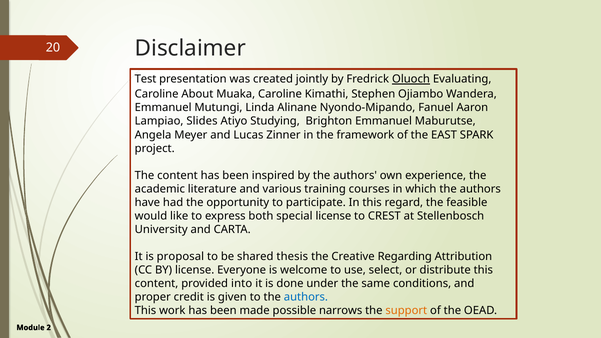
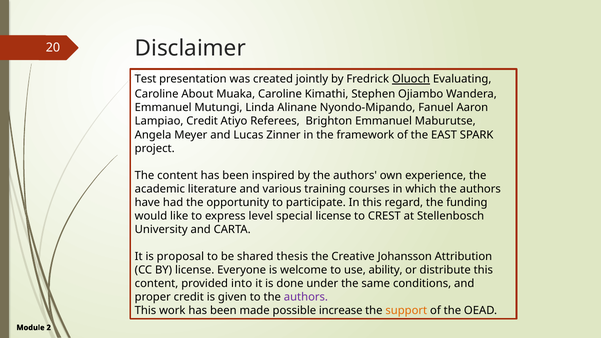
Lampiao Slides: Slides -> Credit (202, 121)
Studying: Studying -> Referees (275, 121)
feasible: feasible -> funding (467, 202)
both: both -> level (261, 216)
Regarding: Regarding -> Johansson (405, 257)
select: select -> ability (386, 270)
authors colour: blue -> purple (306, 297)
narrows: narrows -> increase (341, 311)
